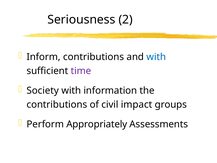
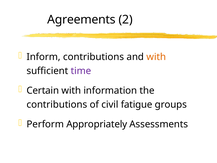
Seriousness: Seriousness -> Agreements (81, 20)
with colour: blue -> orange (156, 57)
Society: Society -> Certain (43, 90)
impact: impact -> fatigue (137, 104)
